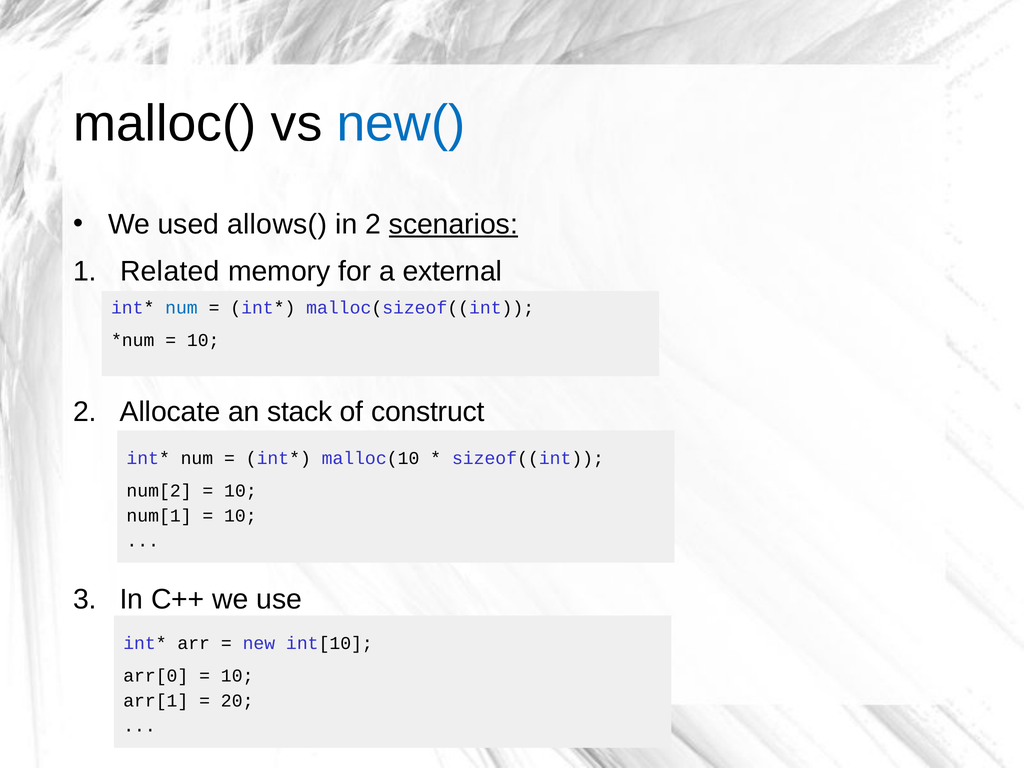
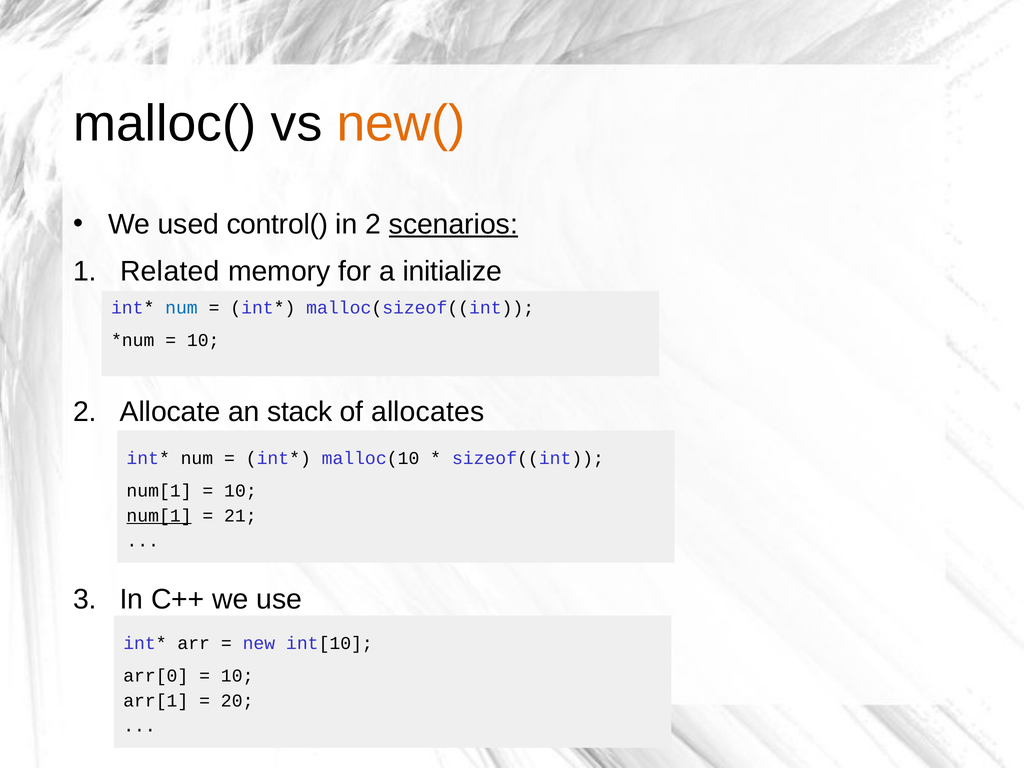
new( colour: blue -> orange (401, 124)
allows(: allows( -> control( (277, 224)
external: external -> initialize (452, 271)
construct: construct -> allocates (428, 412)
num[2: num[2 -> num[1 (159, 491)
num[1 underline: none -> present (159, 516)
10: 10 -> 21 (240, 516)
